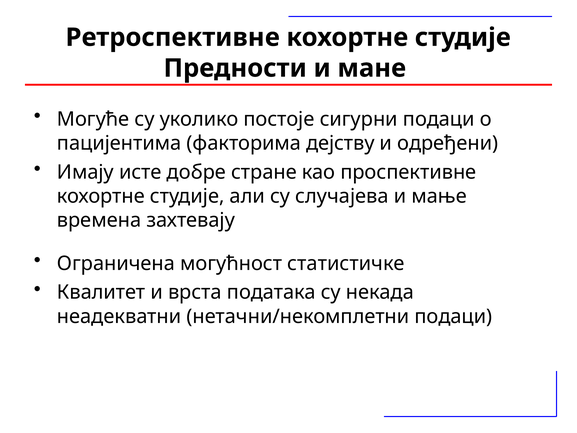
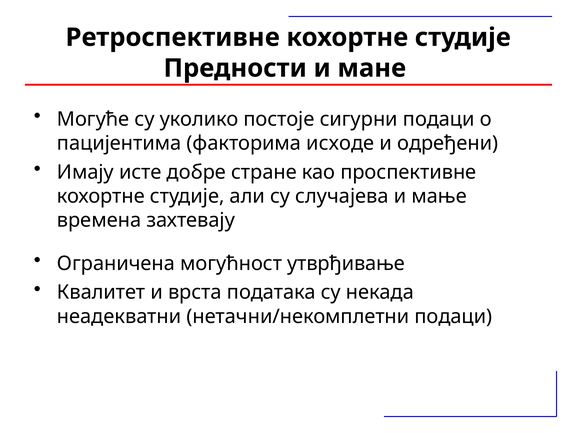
дејству: дејству -> исходе (340, 143)
статистичке: статистичке -> утврђивање (346, 263)
